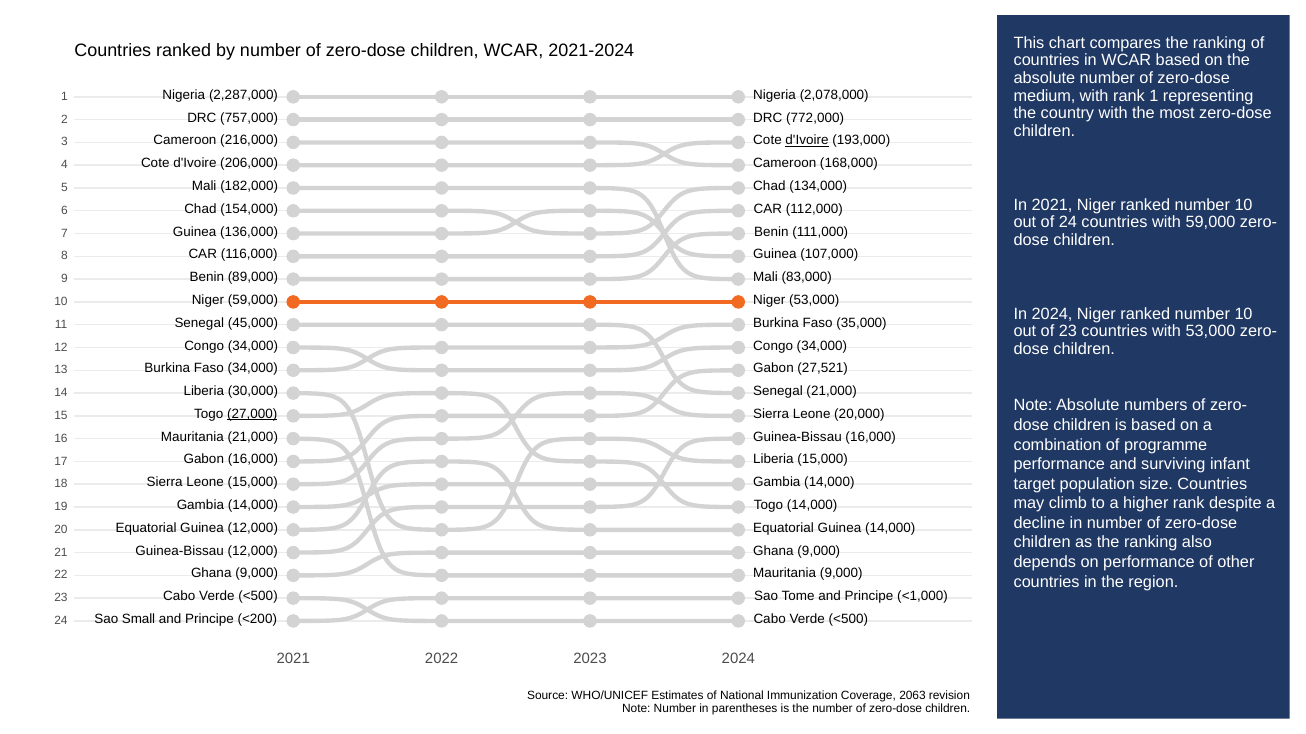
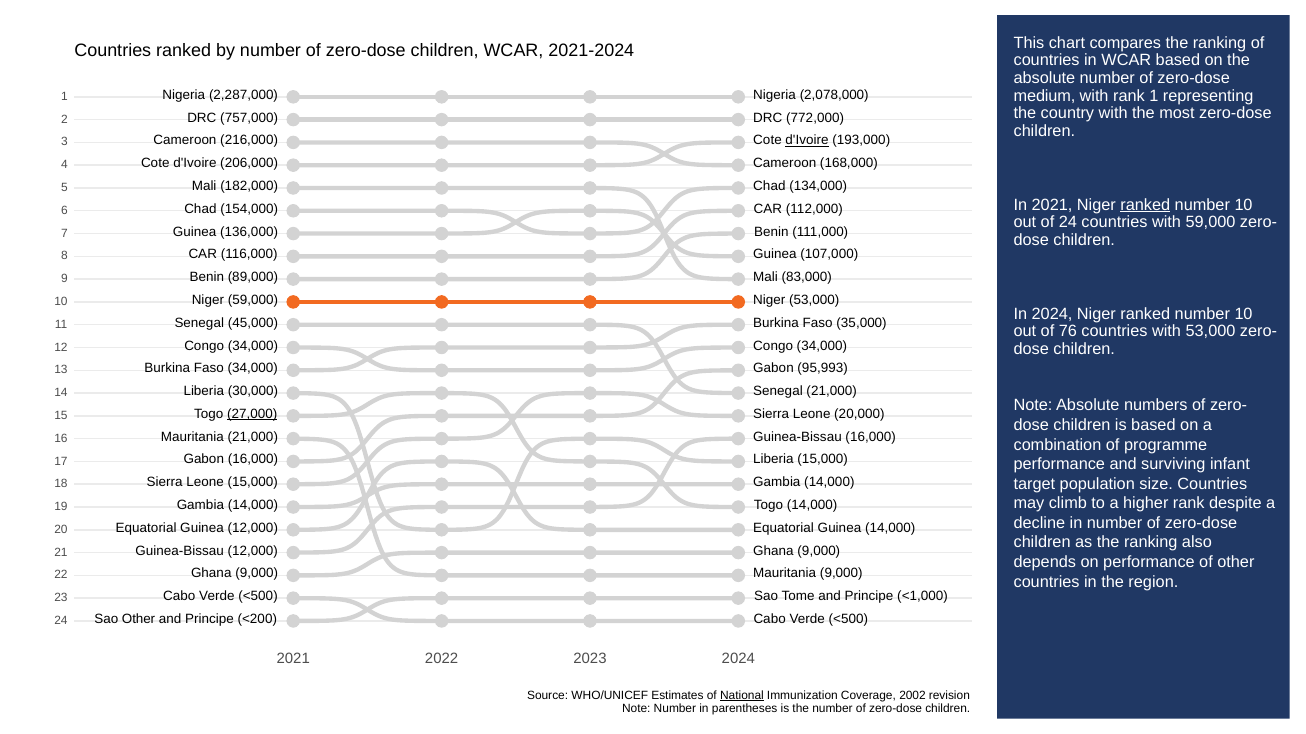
ranked underline: none -> present (1145, 205)
of 23: 23 -> 76 (1068, 332)
27,521: 27,521 -> 95,993 (823, 369)
Sao Small: Small -> Other (139, 620)
National underline: none -> present (742, 696)
2063: 2063 -> 2002 (912, 696)
